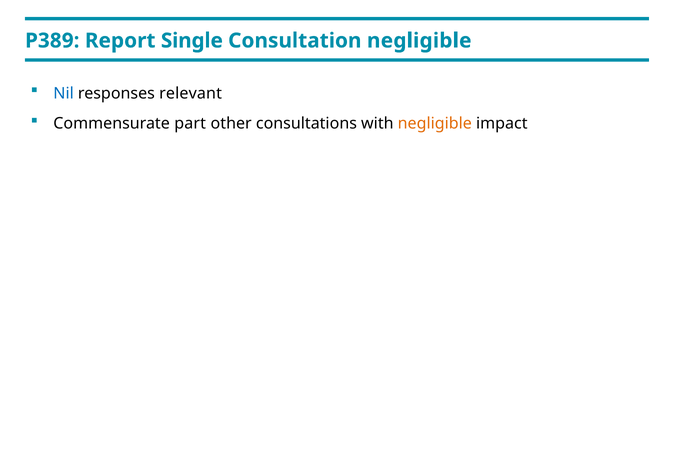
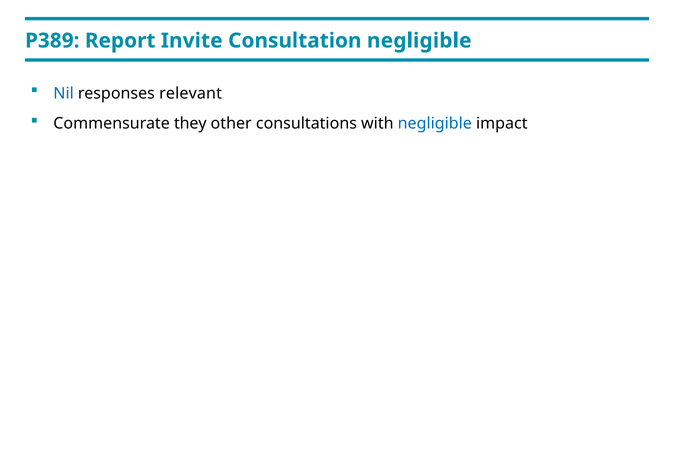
Single: Single -> Invite (192, 41)
part: part -> they (190, 124)
negligible colour: orange -> blue (435, 124)
